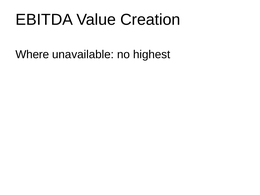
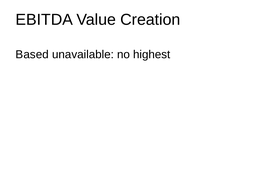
Where: Where -> Based (32, 55)
